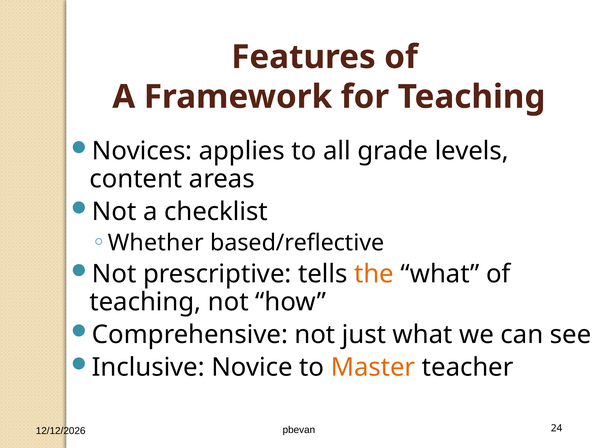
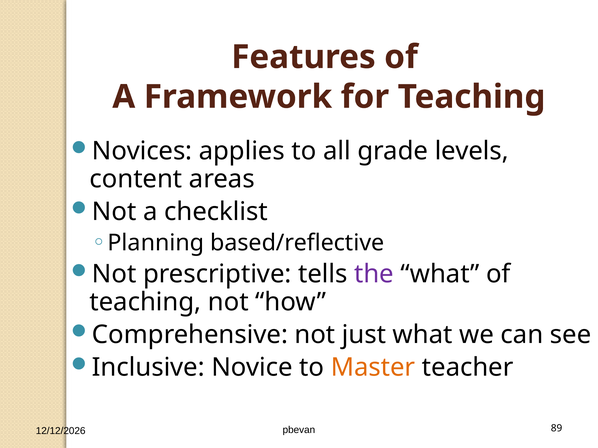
Whether: Whether -> Planning (156, 243)
the colour: orange -> purple (374, 274)
24: 24 -> 89 (557, 429)
